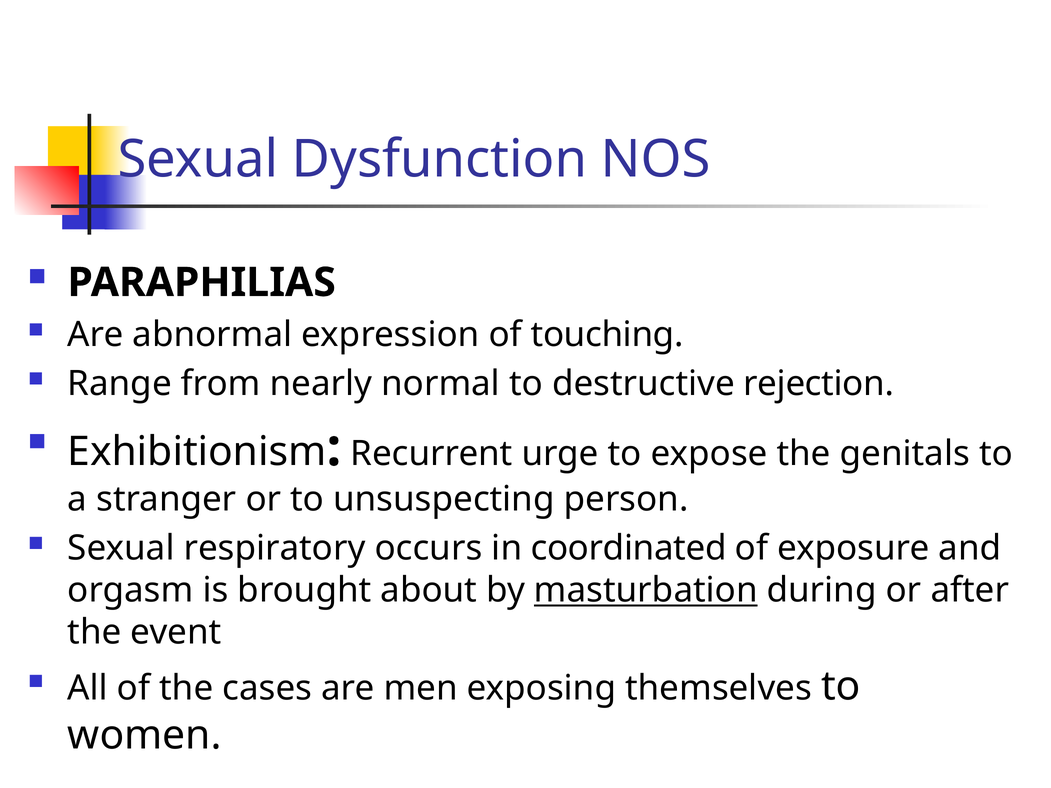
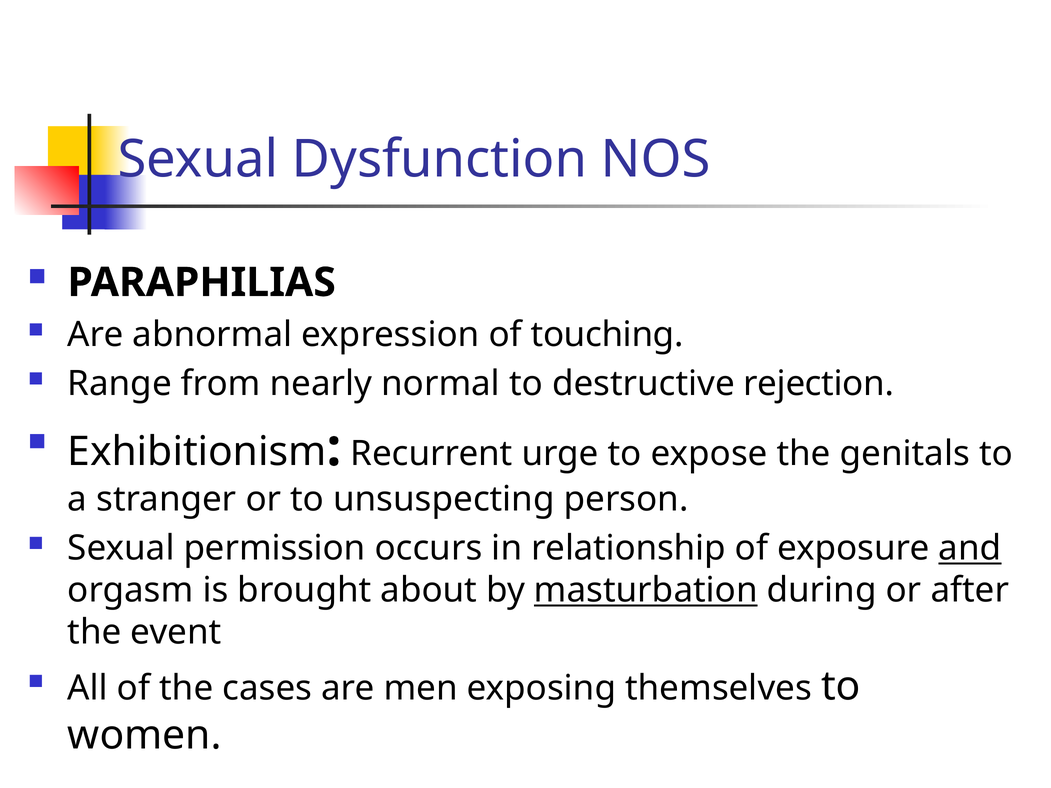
respiratory: respiratory -> permission (275, 548)
coordinated: coordinated -> relationship (629, 548)
and underline: none -> present (970, 548)
